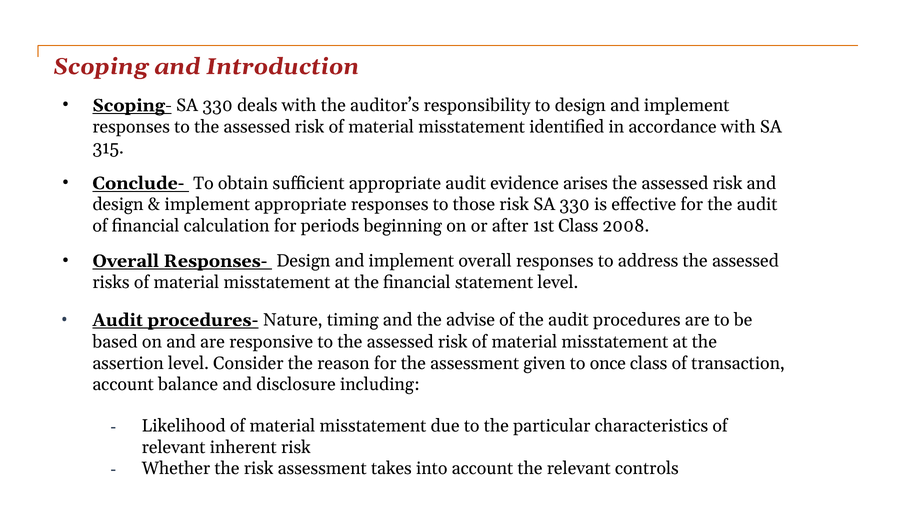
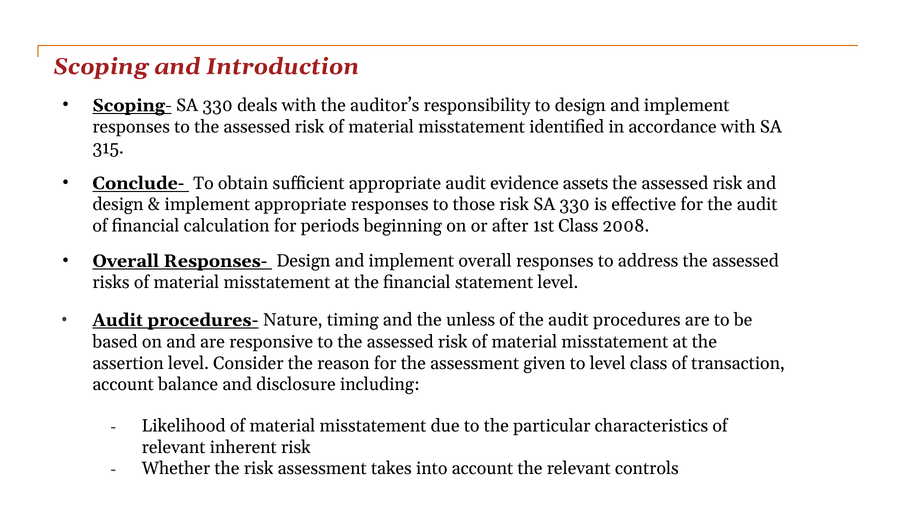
arises: arises -> assets (586, 183)
advise: advise -> unless (471, 320)
to once: once -> level (608, 363)
